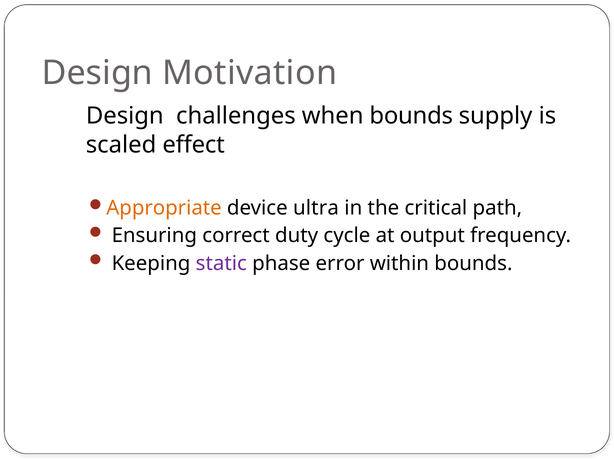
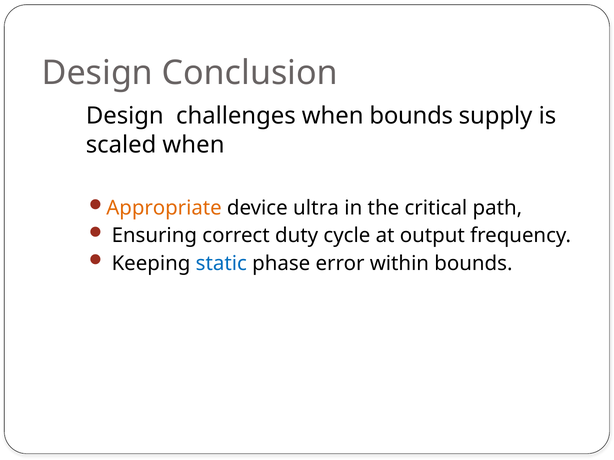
Motivation: Motivation -> Conclusion (250, 73)
scaled effect: effect -> when (194, 145)
static colour: purple -> blue (221, 264)
